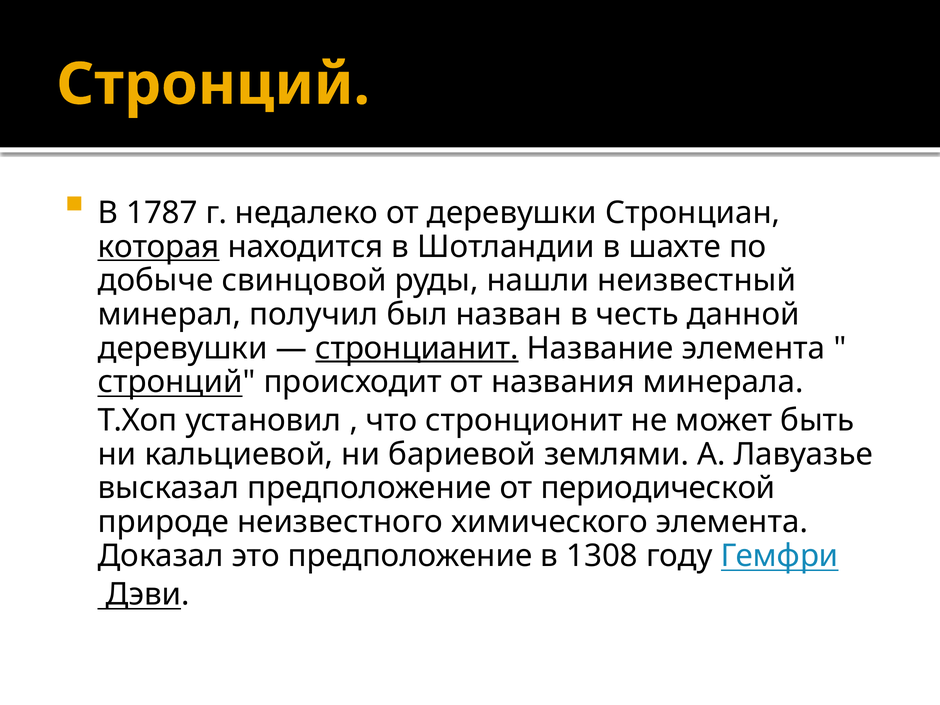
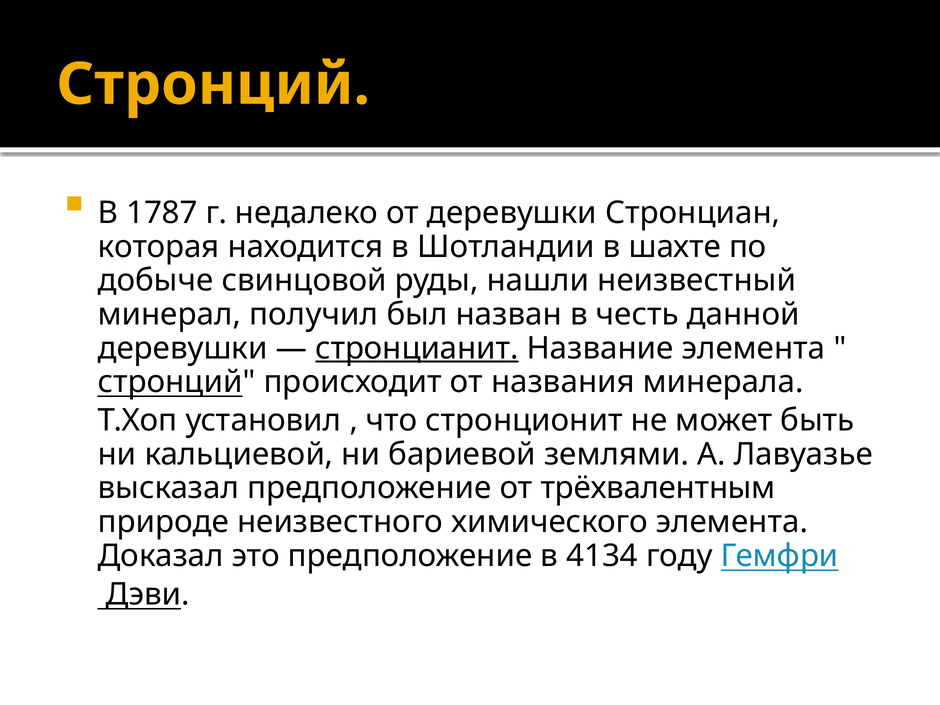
которая underline: present -> none (159, 247)
периодической: периодической -> трёхвалентным (658, 488)
1308: 1308 -> 4134 (602, 556)
